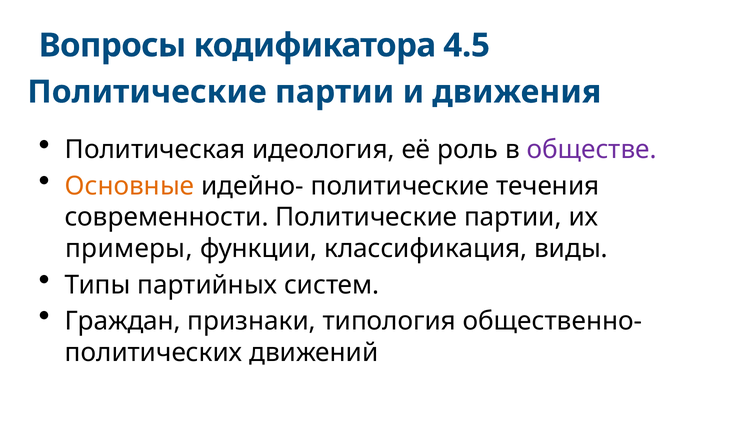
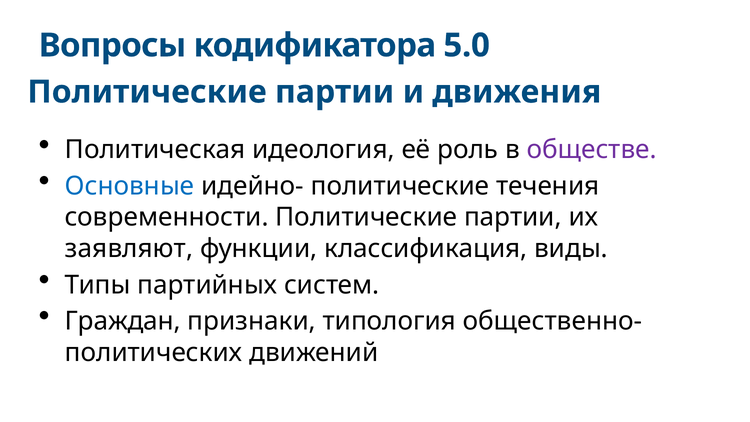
4.5: 4.5 -> 5.0 (467, 45)
Основные colour: orange -> blue (130, 186)
примеры: примеры -> заявляют (129, 249)
